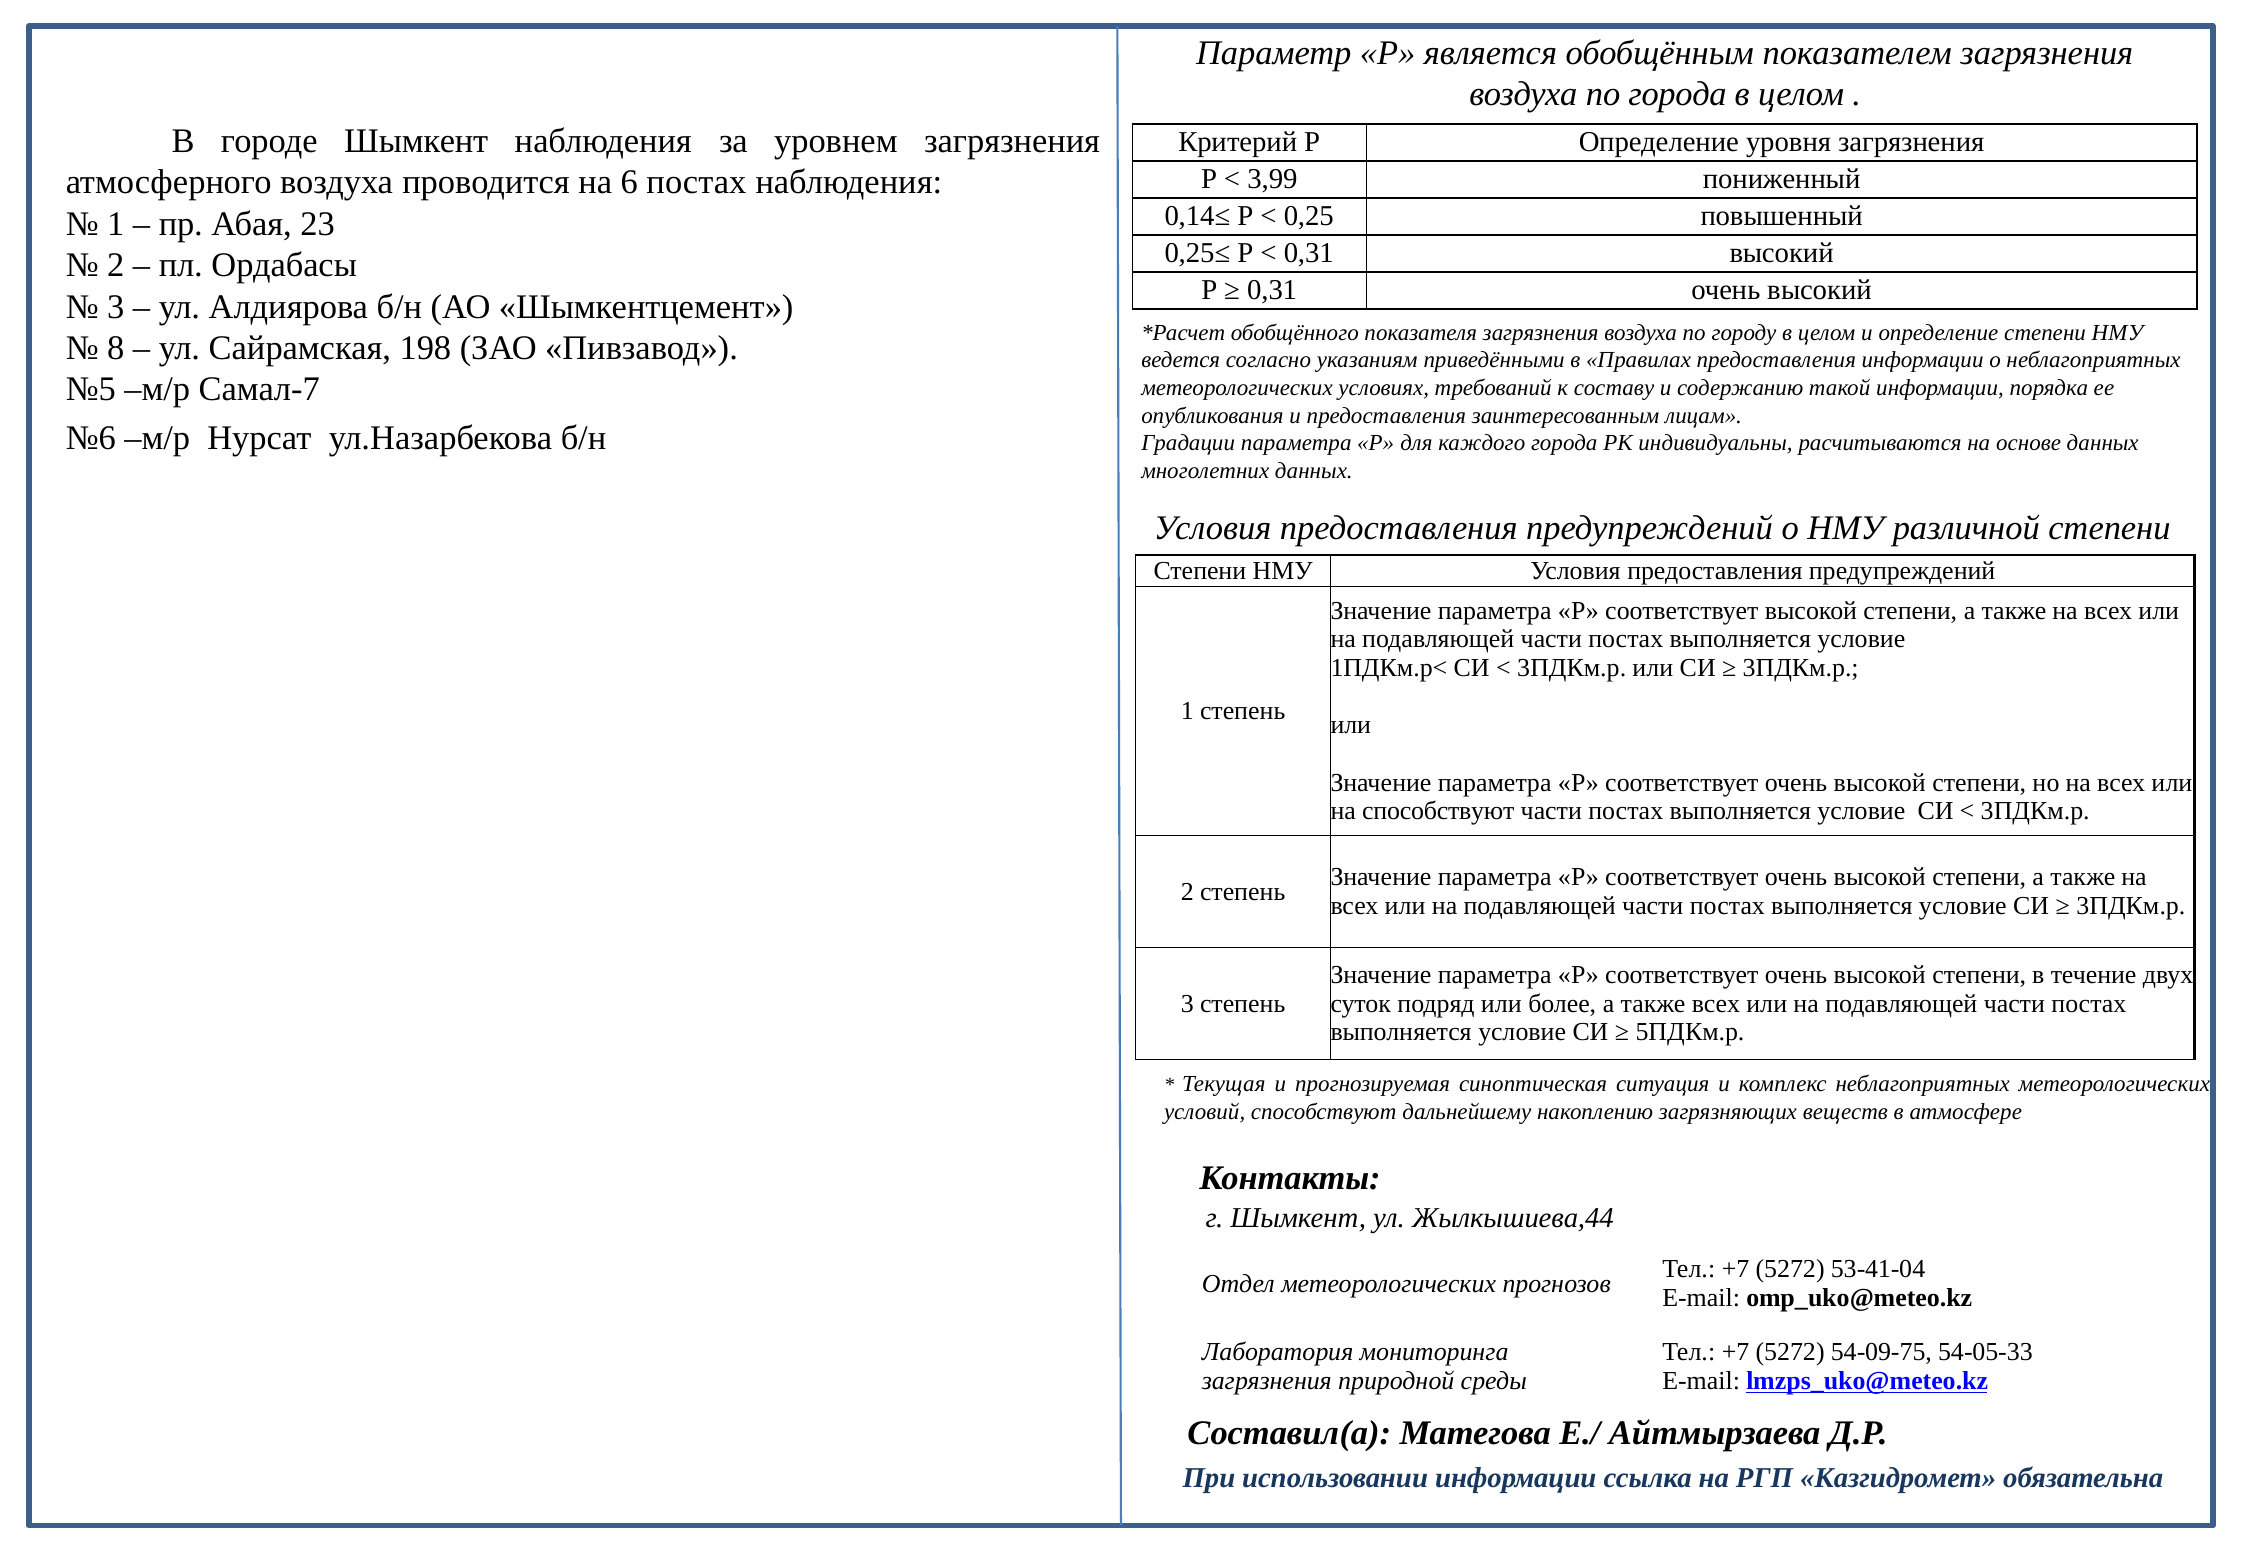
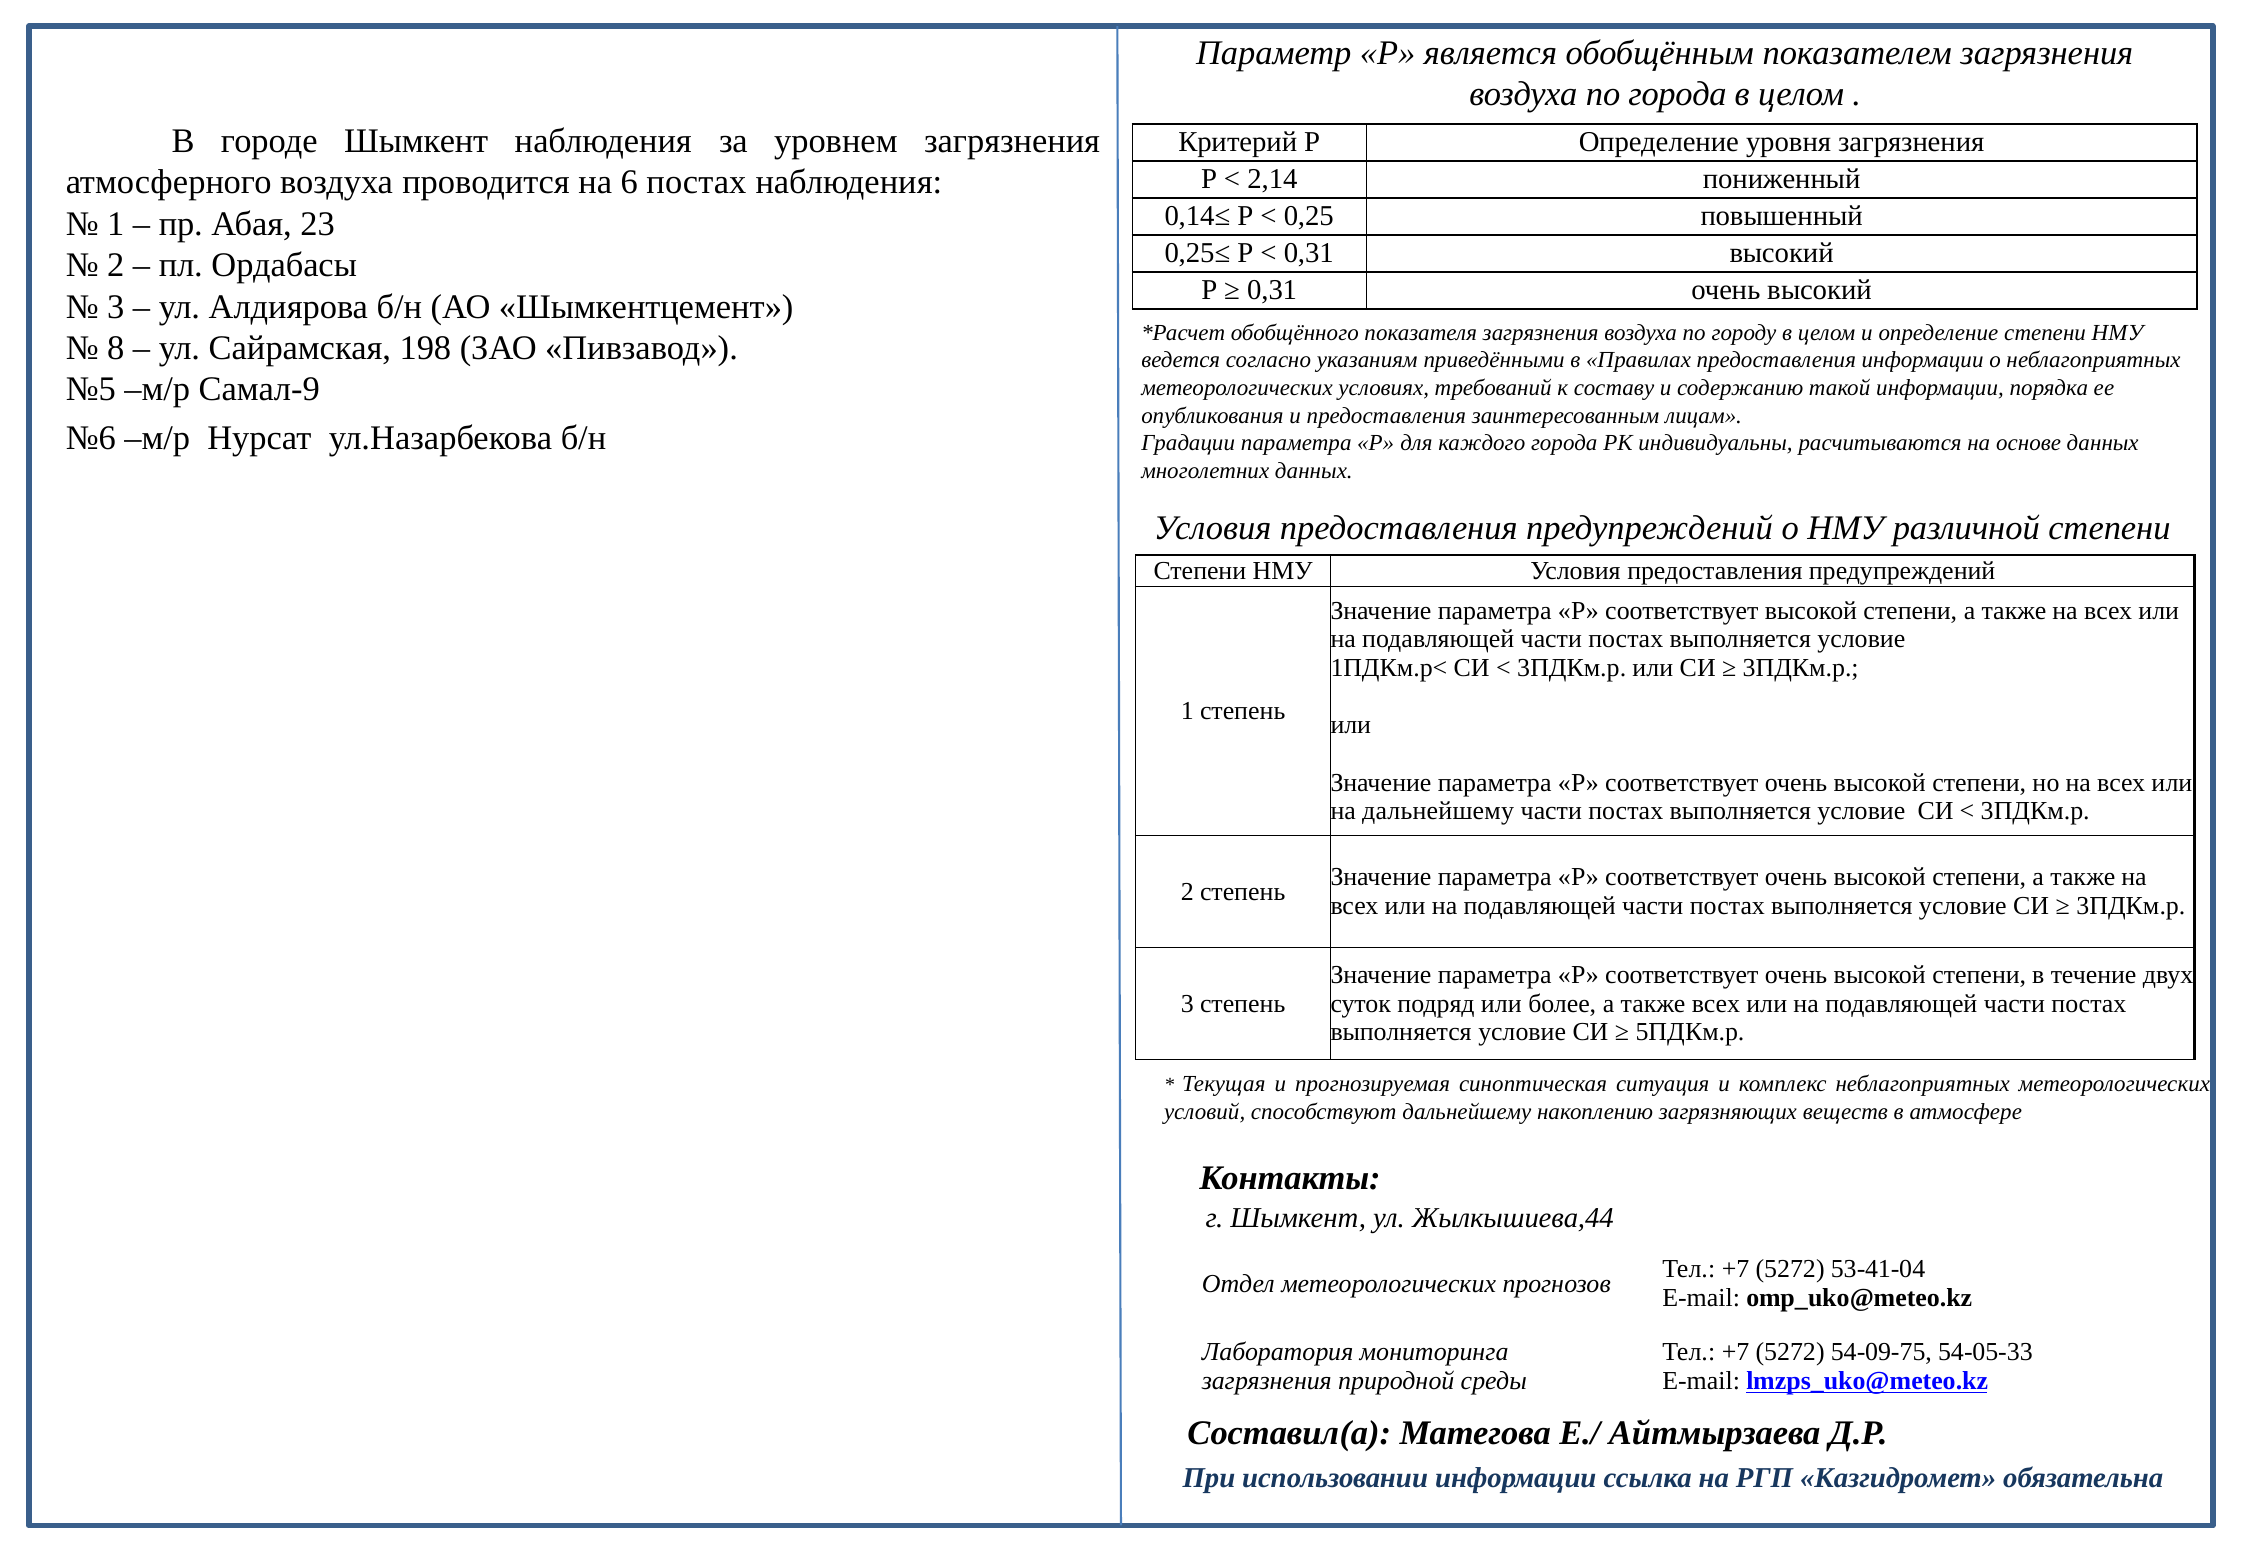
3,99: 3,99 -> 2,14 (1272, 179)
Самал-7: Самал-7 -> Самал-9 (259, 389)
на способствуют: способствуют -> дальнейшему (1438, 811)
